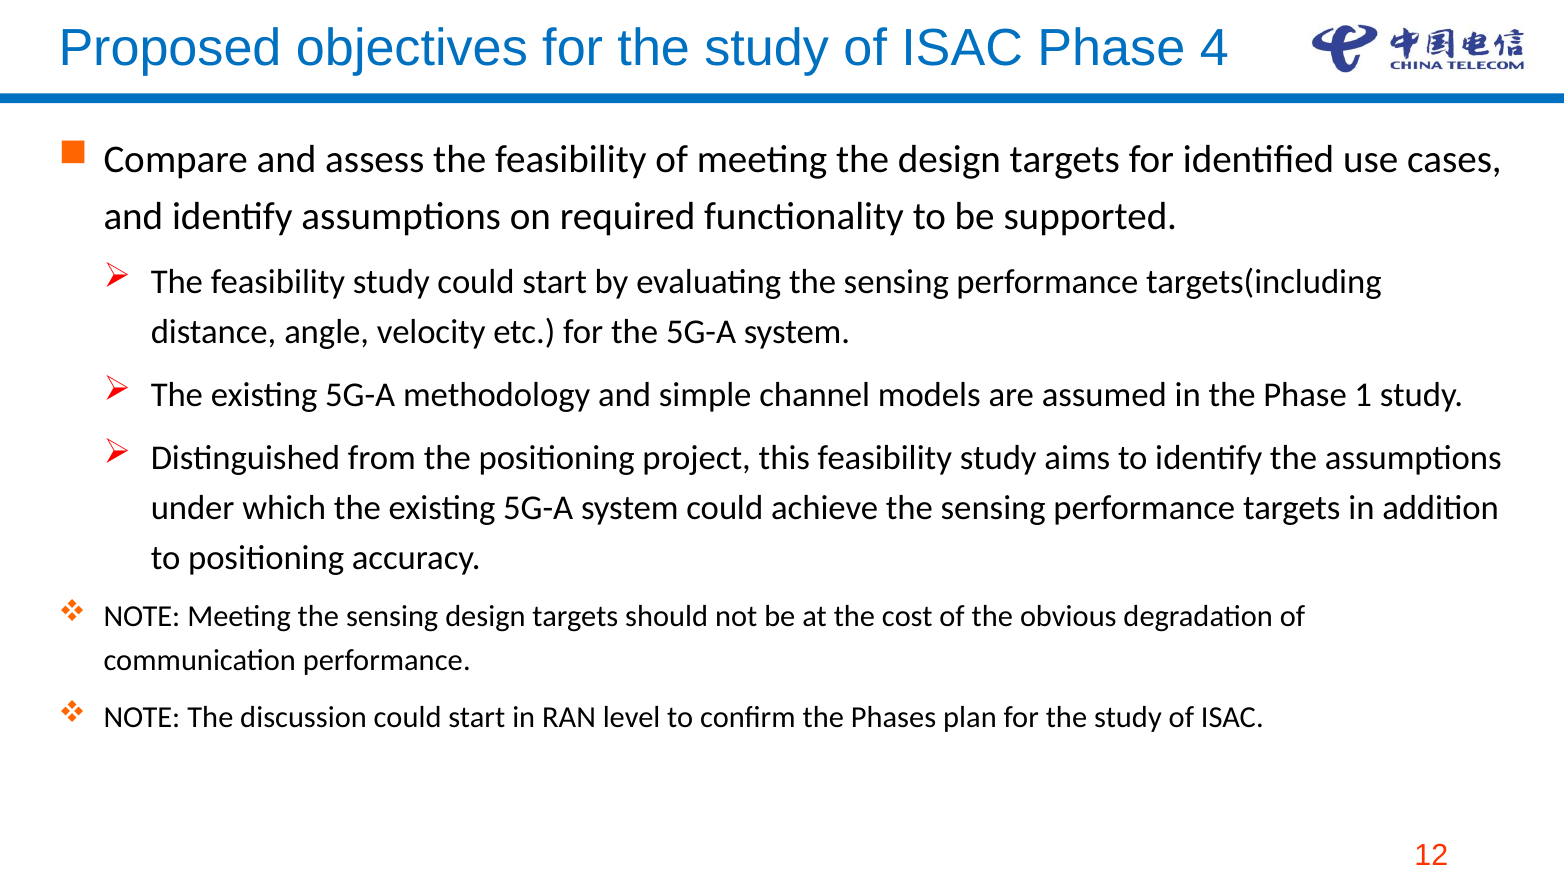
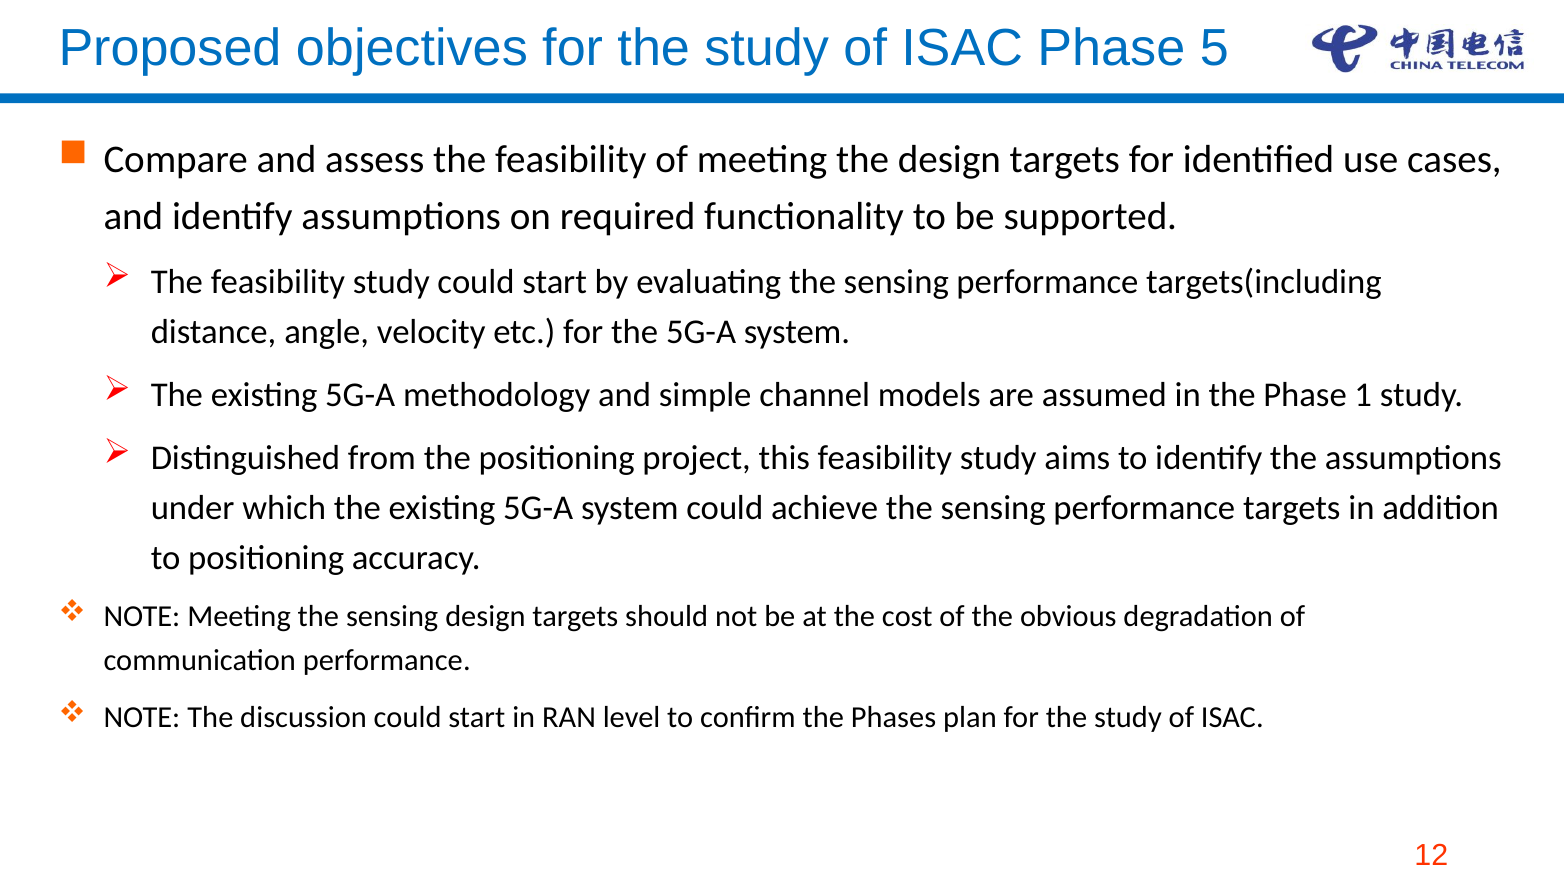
4: 4 -> 5 (1214, 48)
